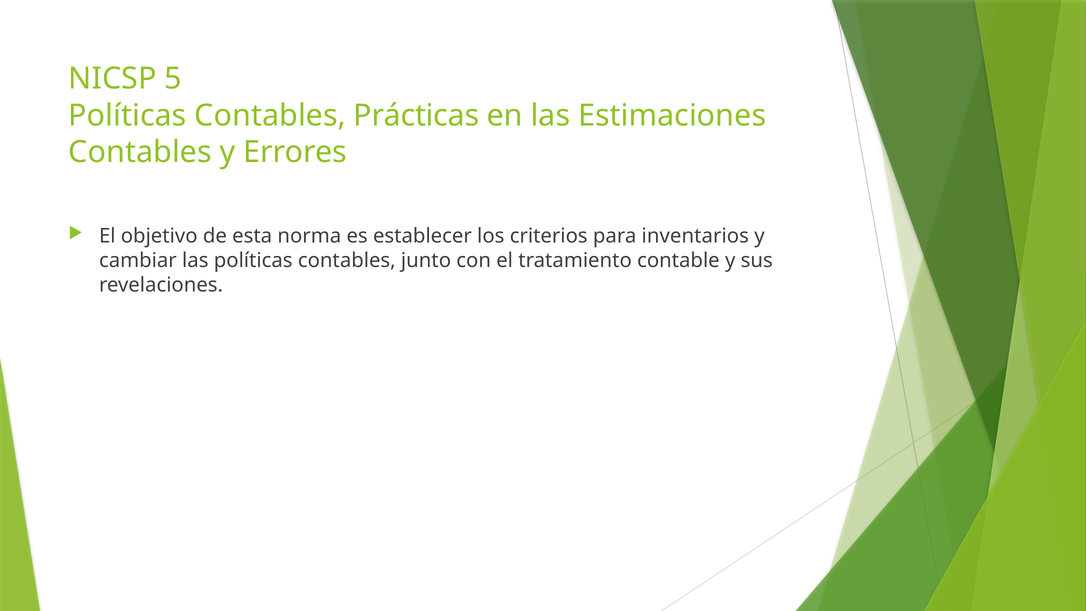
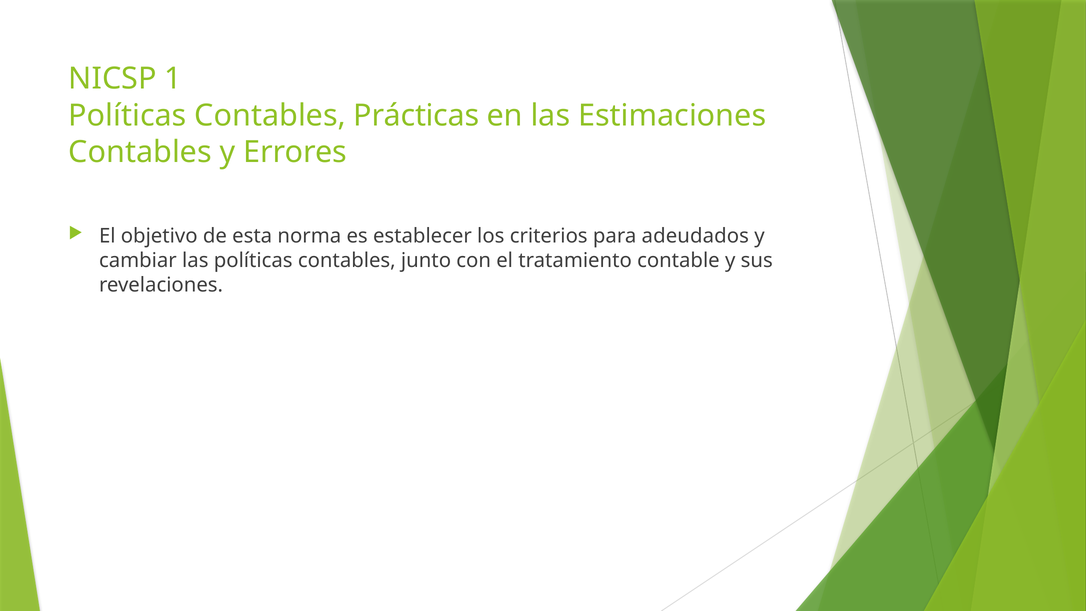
5: 5 -> 1 (173, 79)
inventarios: inventarios -> adeudados (695, 236)
